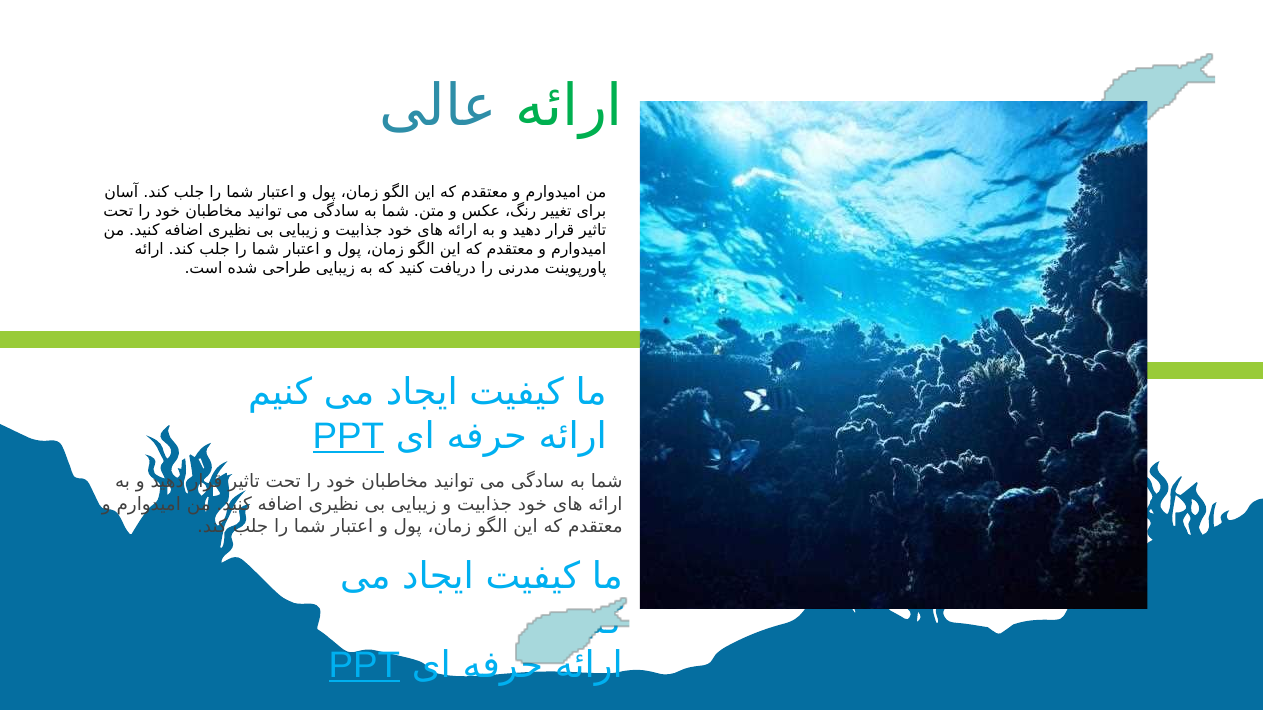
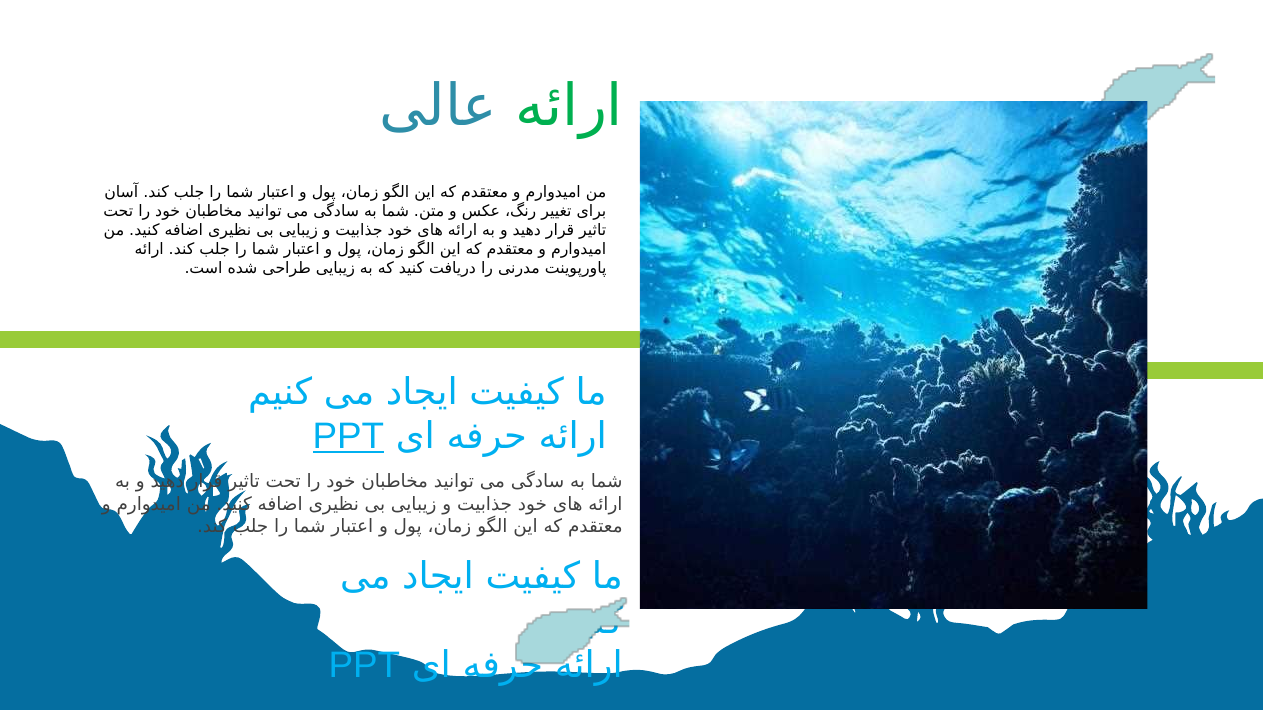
PPT underline: present -> none (364, 665)
